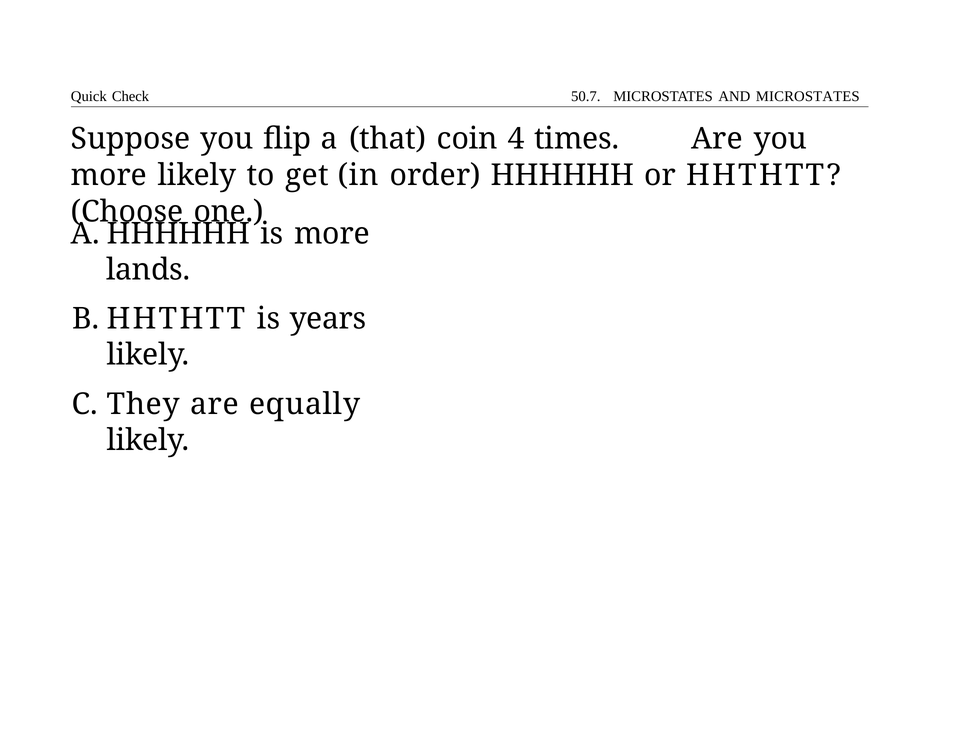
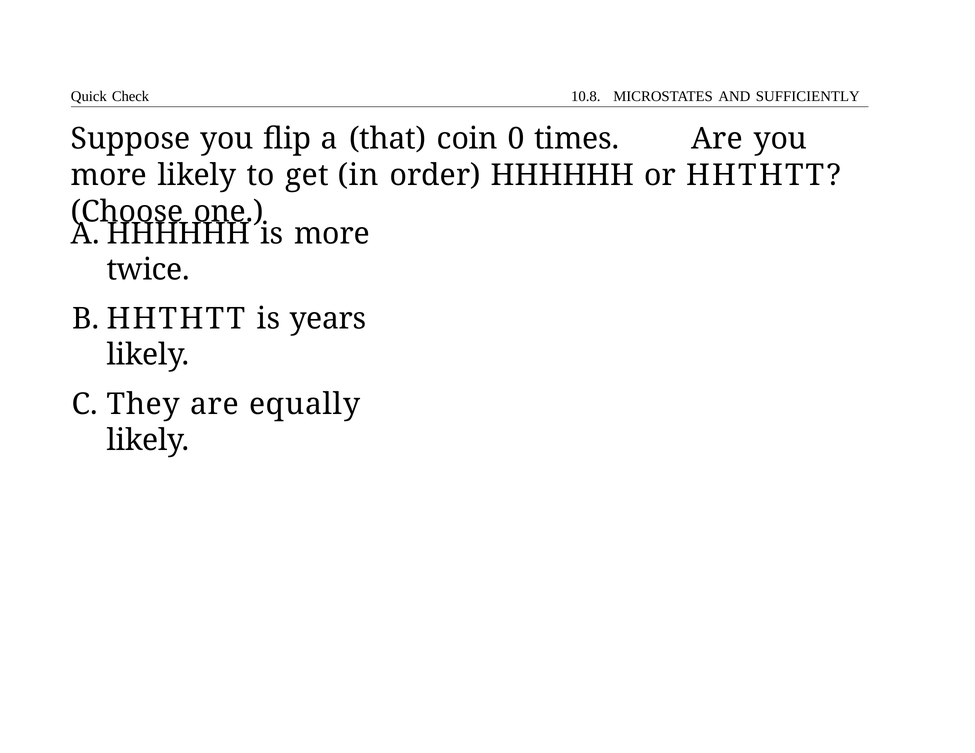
50.7: 50.7 -> 10.8 (586, 96)
AND MICROSTATES: MICROSTATES -> SUFFICIENTLY (808, 96)
4: 4 -> 0 (516, 139)
lands: lands -> twice (148, 270)
